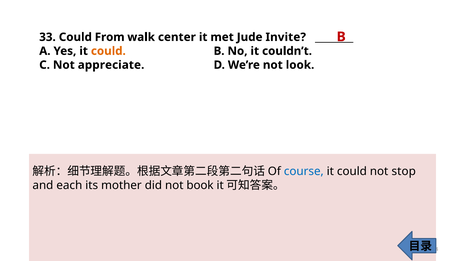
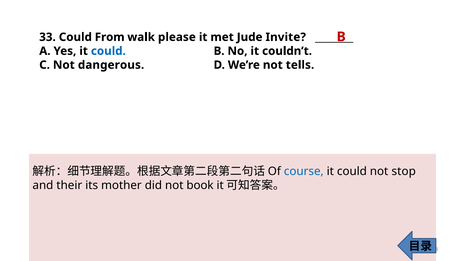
center: center -> please (177, 37)
could colour: orange -> blue (108, 51)
appreciate: appreciate -> dangerous (111, 65)
look: look -> tells (300, 65)
each: each -> their (69, 186)
